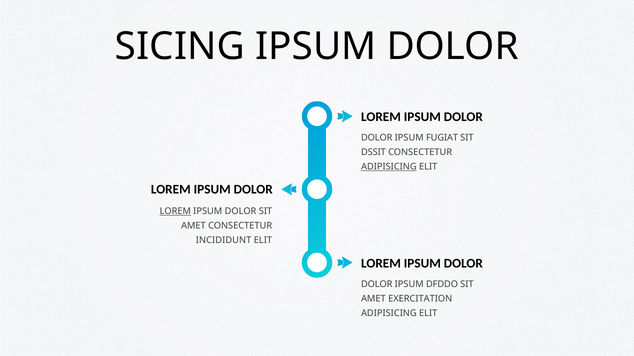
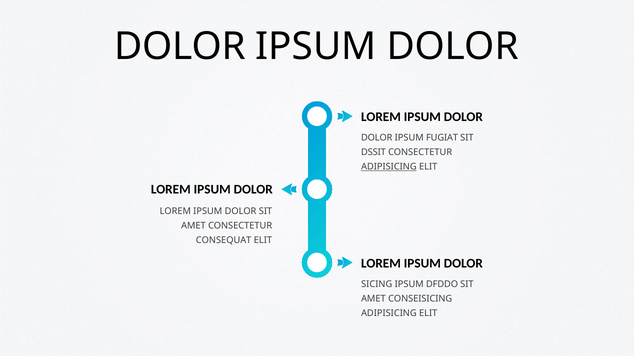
SICING: SICING -> DOLOR (180, 47)
LOREM underline: present -> none (175, 212)
INCIDIDUNT: INCIDIDUNT -> CONSEQUAT (224, 241)
DOLOR: DOLOR -> SICING (377, 285)
EXERCITATION: EXERCITATION -> CONSEISICING (420, 299)
